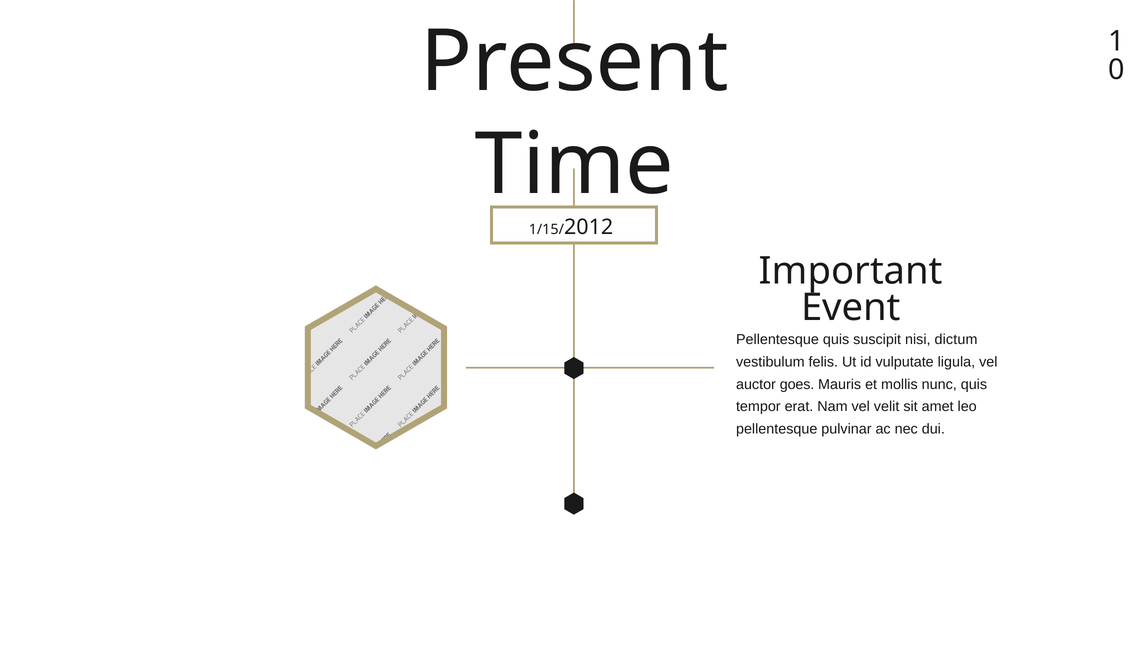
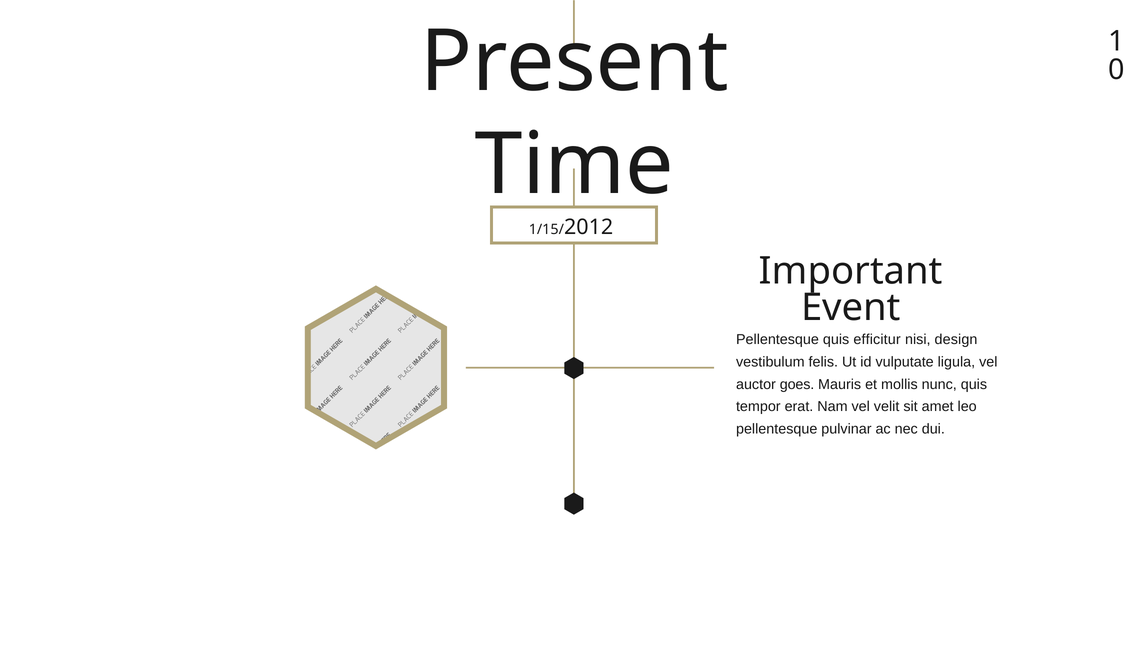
suscipit: suscipit -> efficitur (877, 340)
dictum: dictum -> design (956, 340)
